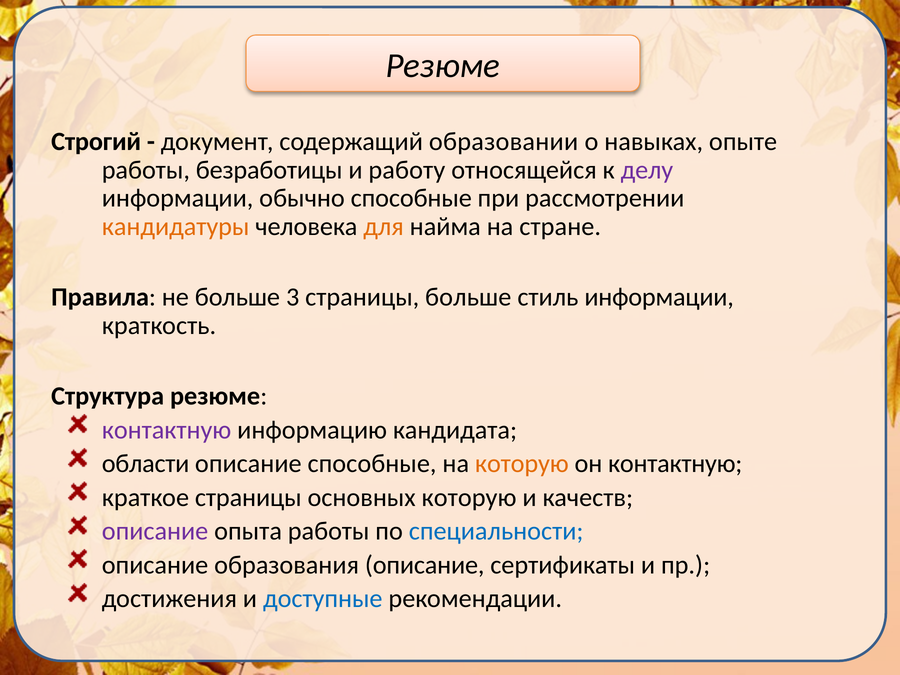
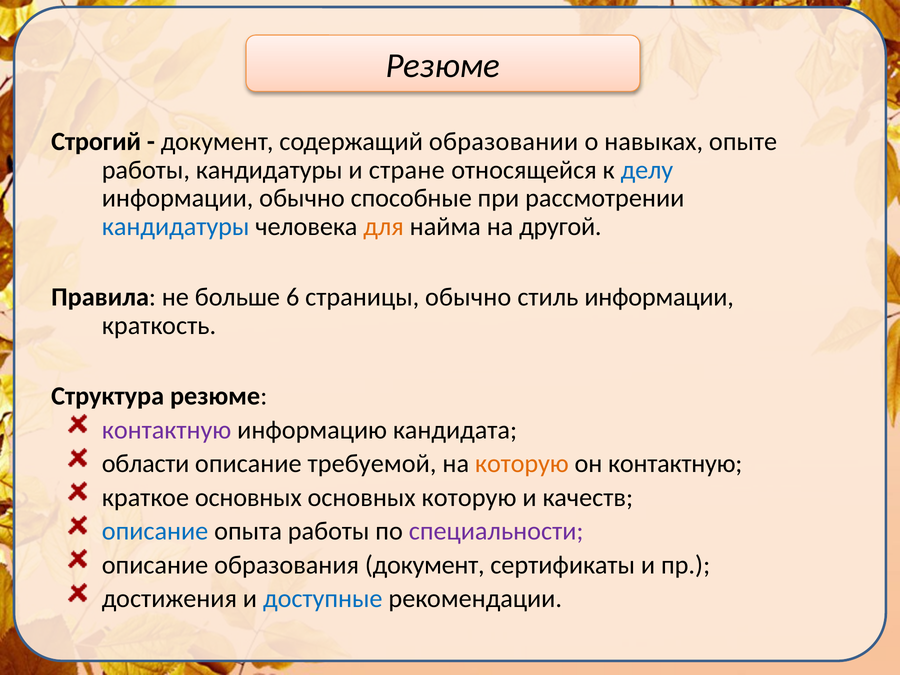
работы безработицы: безработицы -> кандидатуры (269, 170)
работу: работу -> стране (407, 170)
делу colour: purple -> blue (647, 170)
кандидатуры colour: orange -> blue (176, 227)
стране: стране -> другой (560, 227)
3: 3 -> 6 (293, 297)
страницы больше: больше -> обычно (468, 297)
описание способные: способные -> требуемой (372, 464)
краткое страницы: страницы -> основных (248, 497)
описание colour: purple -> blue (155, 531)
специальности colour: blue -> purple (496, 531)
образования описание: описание -> документ (425, 565)
